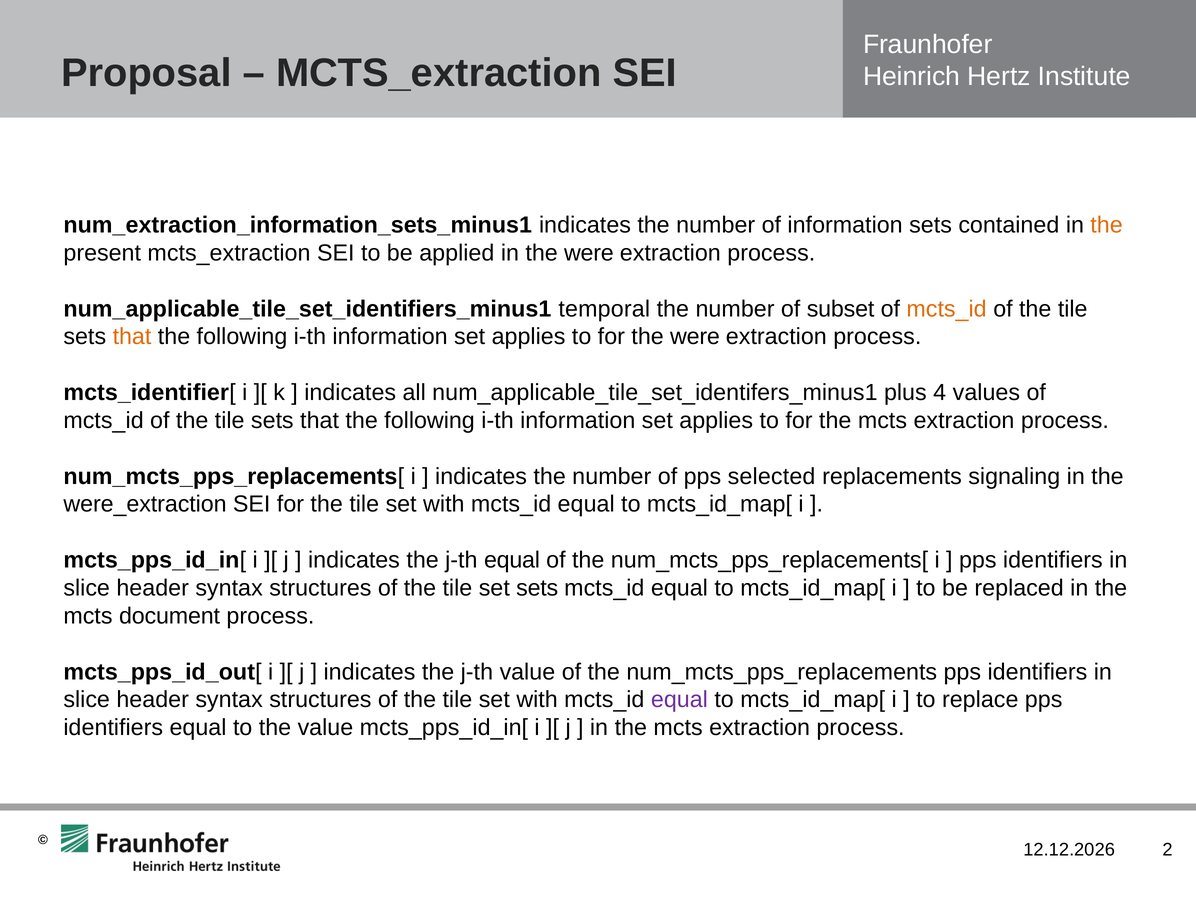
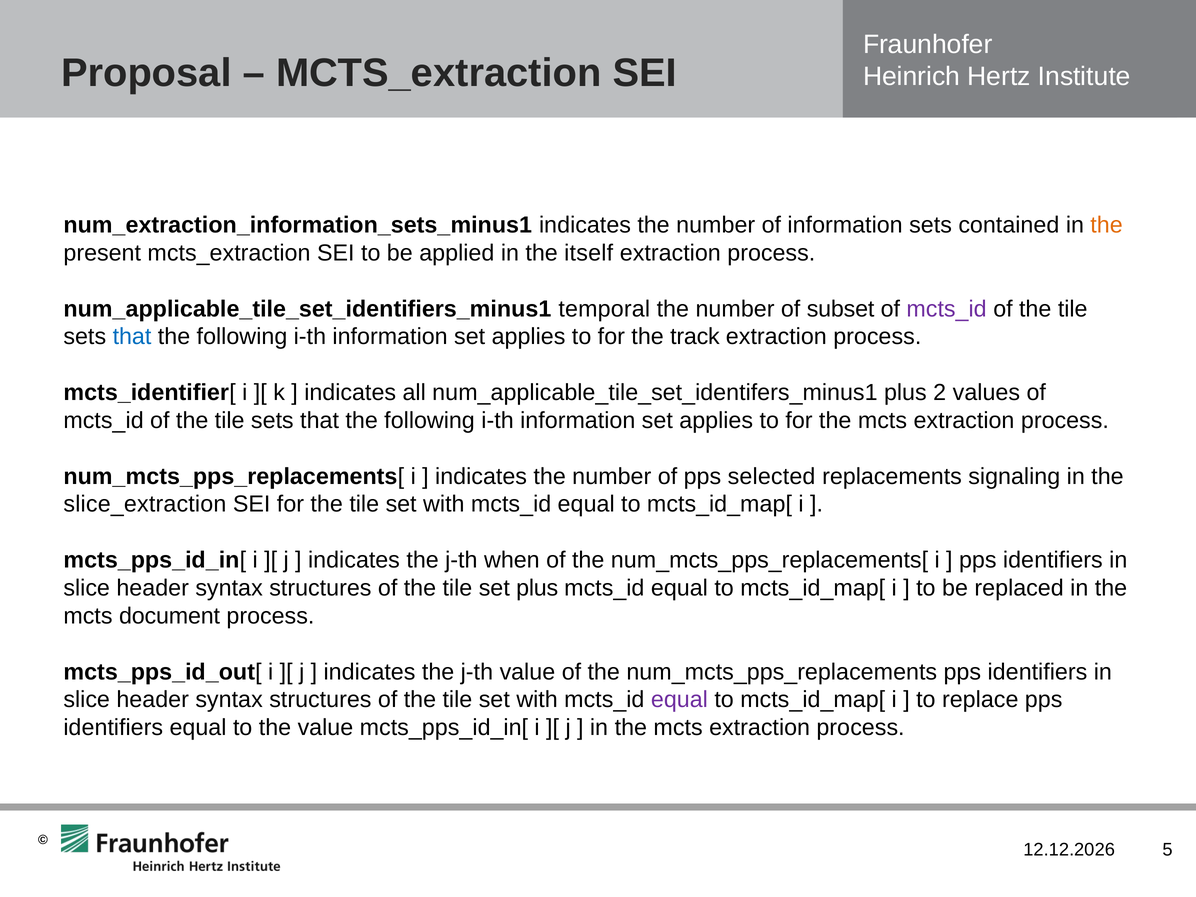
in the were: were -> itself (589, 253)
mcts_id colour: orange -> purple (947, 309)
that colour: orange -> blue (132, 337)
for the were: were -> track (695, 337)
4: 4 -> 2 (940, 393)
were_extraction: were_extraction -> slice_extraction (145, 504)
j-th equal: equal -> when (512, 560)
set sets: sets -> plus (537, 588)
2: 2 -> 5 (1167, 850)
